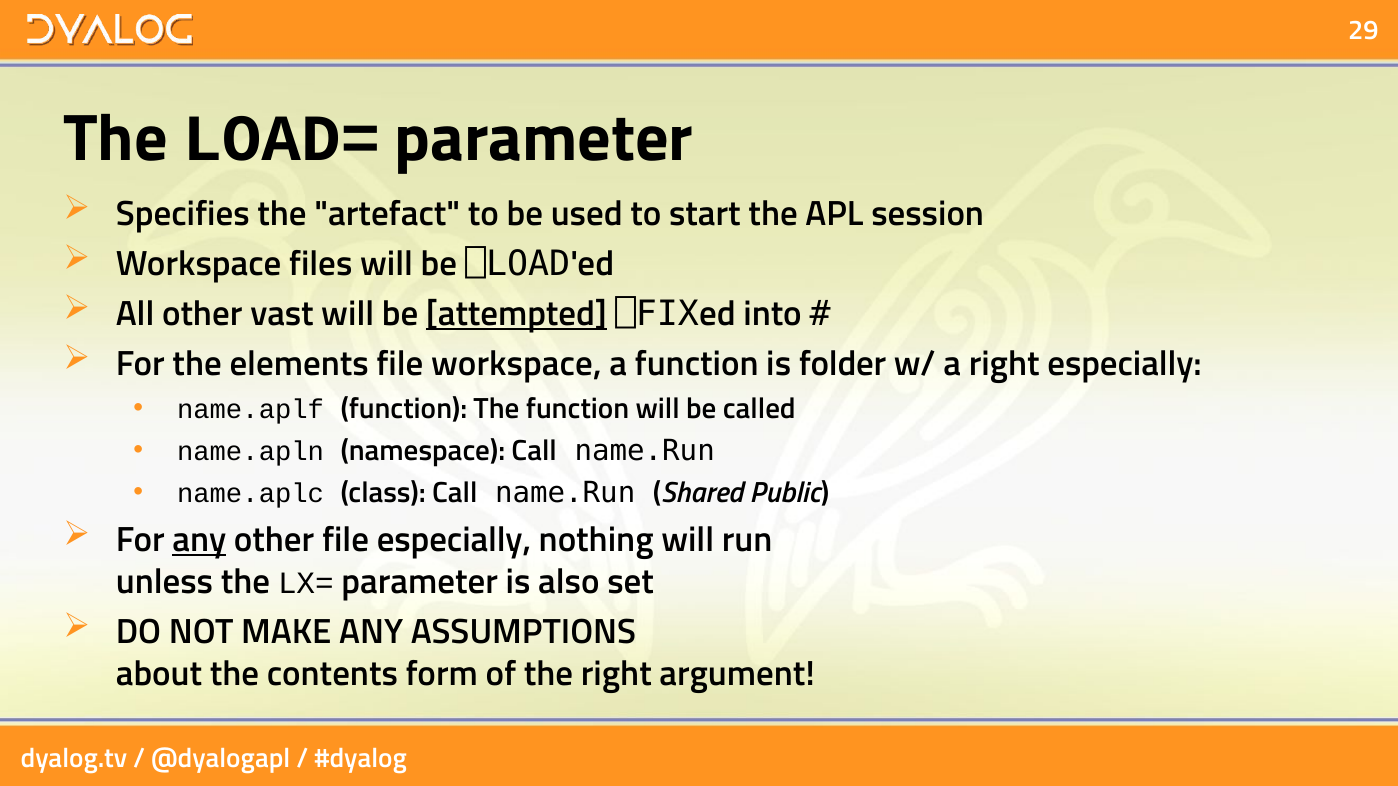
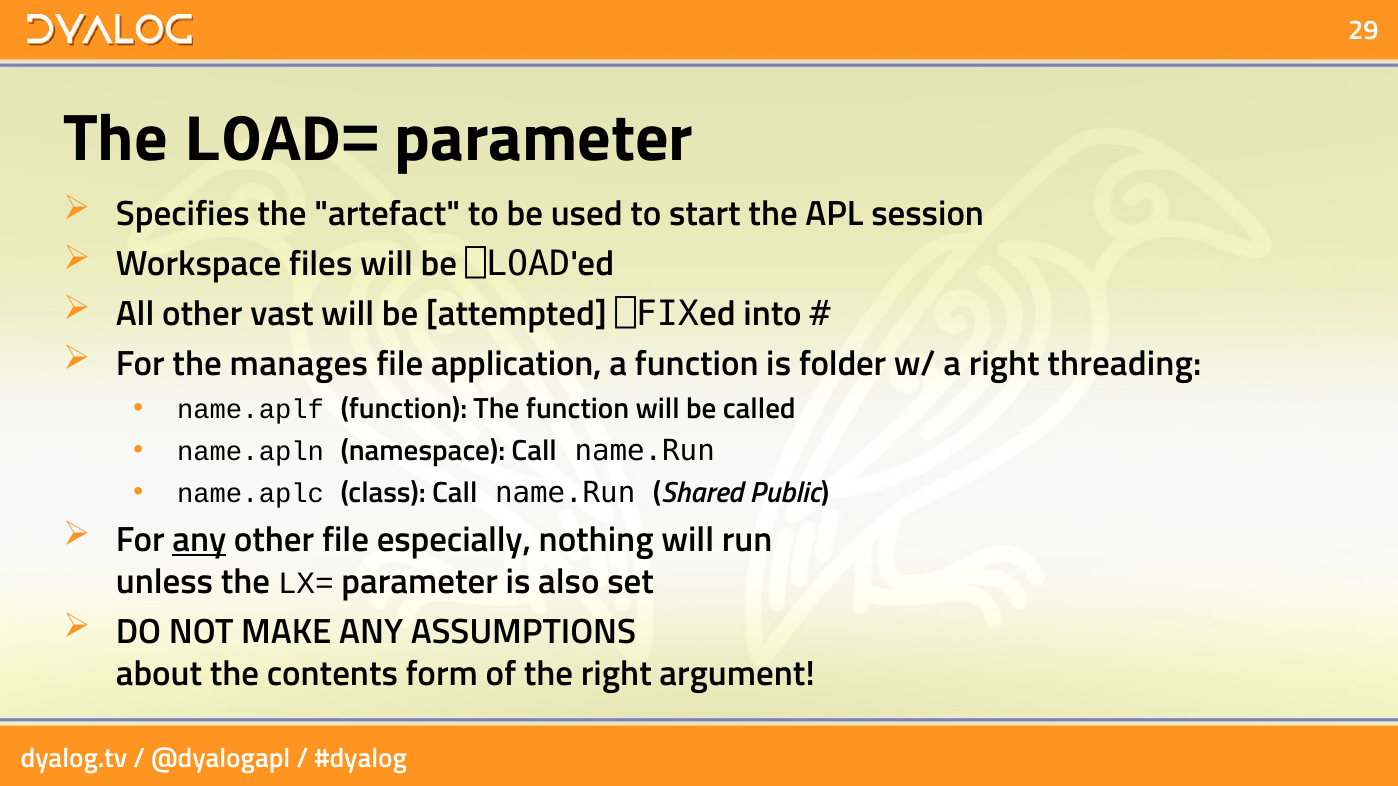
attempted underline: present -> none (516, 314)
elements: elements -> manages (299, 364)
file workspace: workspace -> application (516, 364)
right especially: especially -> threading (1124, 364)
